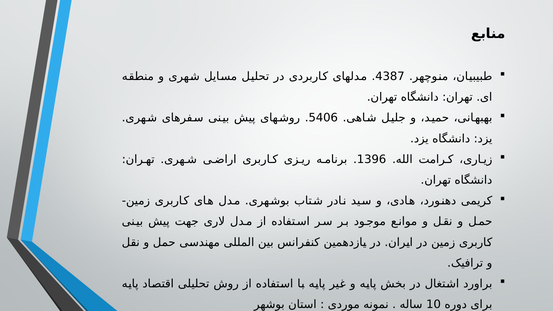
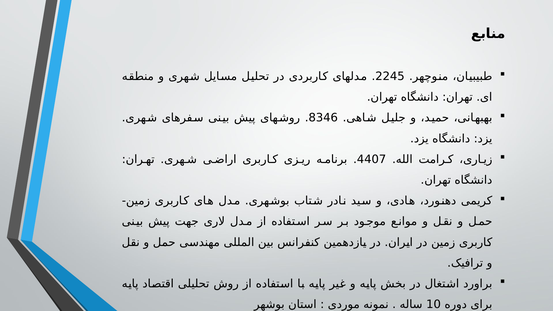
4387: 4387 -> 2245 (390, 76)
5406: 5406 -> 8346 (323, 118)
1396: 1396 -> 4407 (372, 159)
